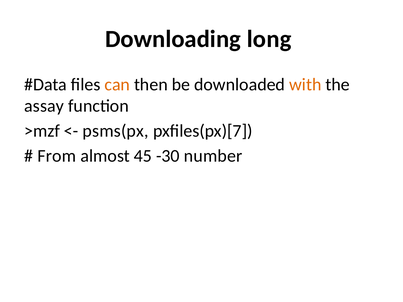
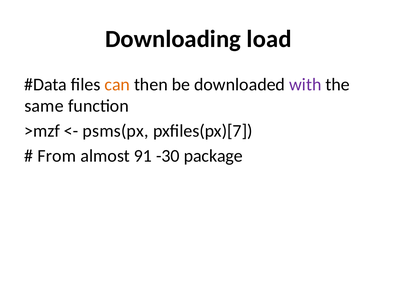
long: long -> load (269, 39)
with colour: orange -> purple (305, 85)
assay: assay -> same (44, 106)
45: 45 -> 91 (143, 156)
number: number -> package (213, 156)
